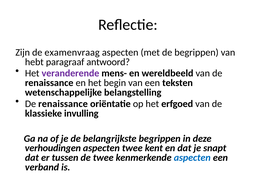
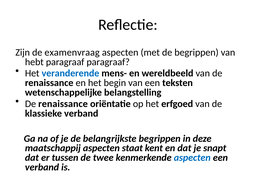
paragraaf antwoord: antwoord -> paragraaf (108, 62)
veranderende colour: purple -> blue (70, 73)
klassieke invulling: invulling -> verband (81, 113)
verhoudingen: verhoudingen -> maatschappij (53, 148)
aspecten twee: twee -> staat (132, 148)
